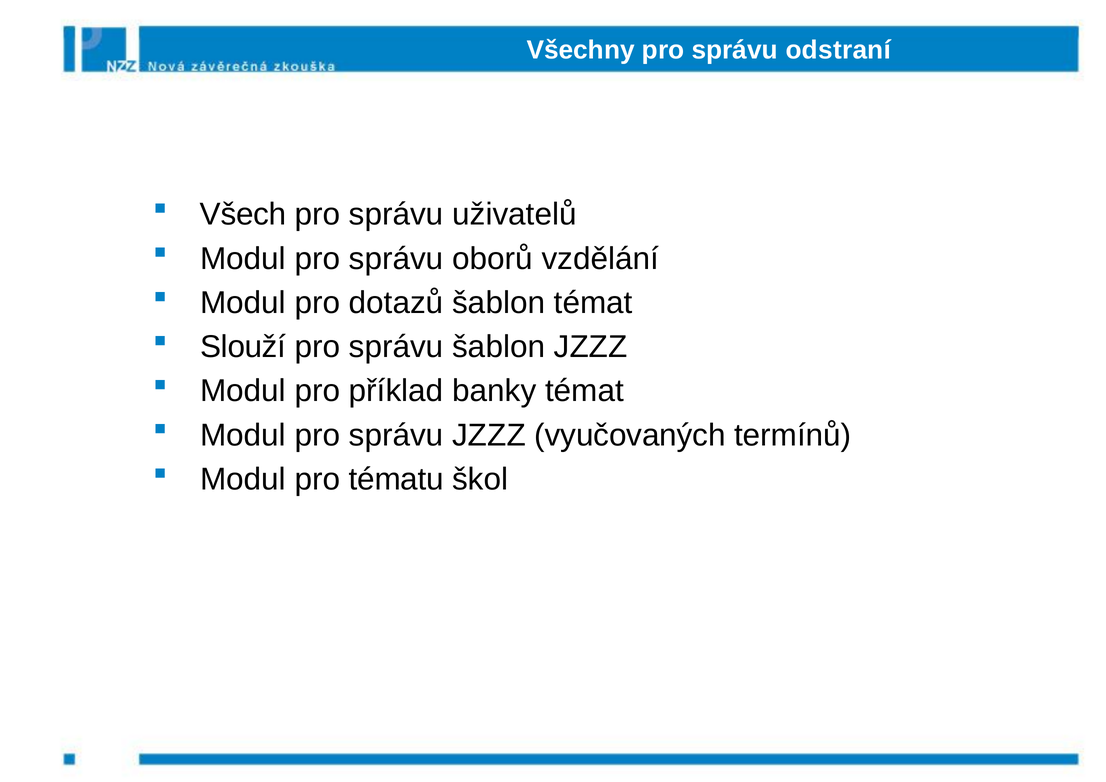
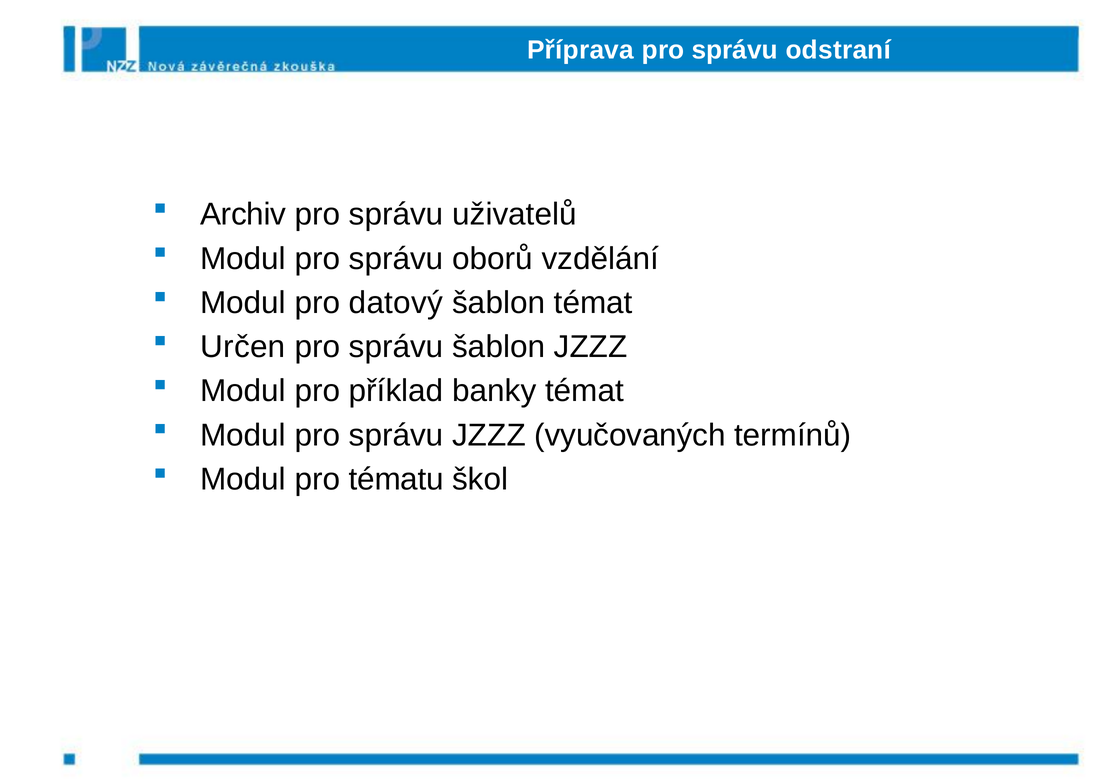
Všechny: Všechny -> Příprava (581, 50)
Všech: Všech -> Archiv (243, 215)
dotazů: dotazů -> datový (396, 303)
Slouží: Slouží -> Určen (243, 347)
